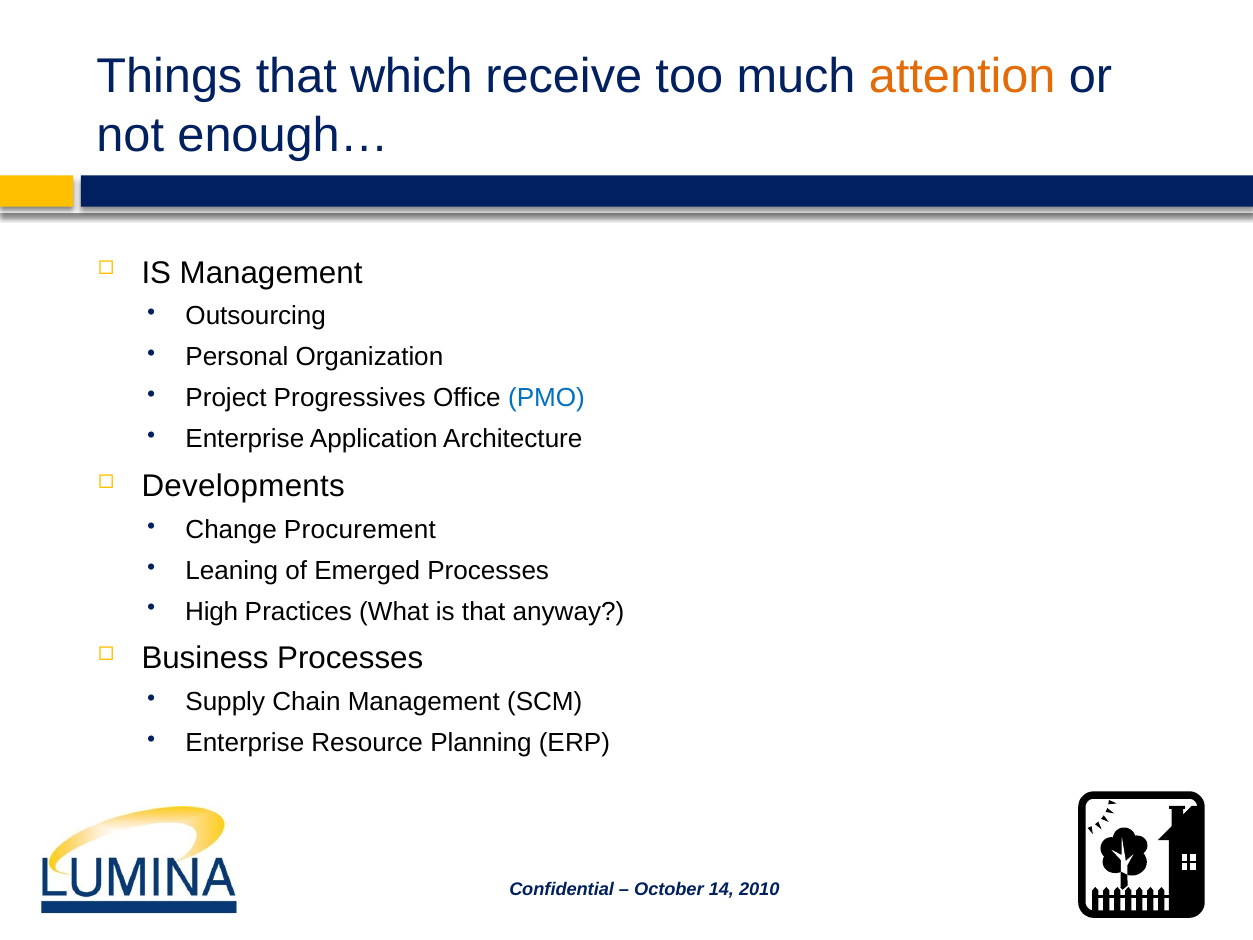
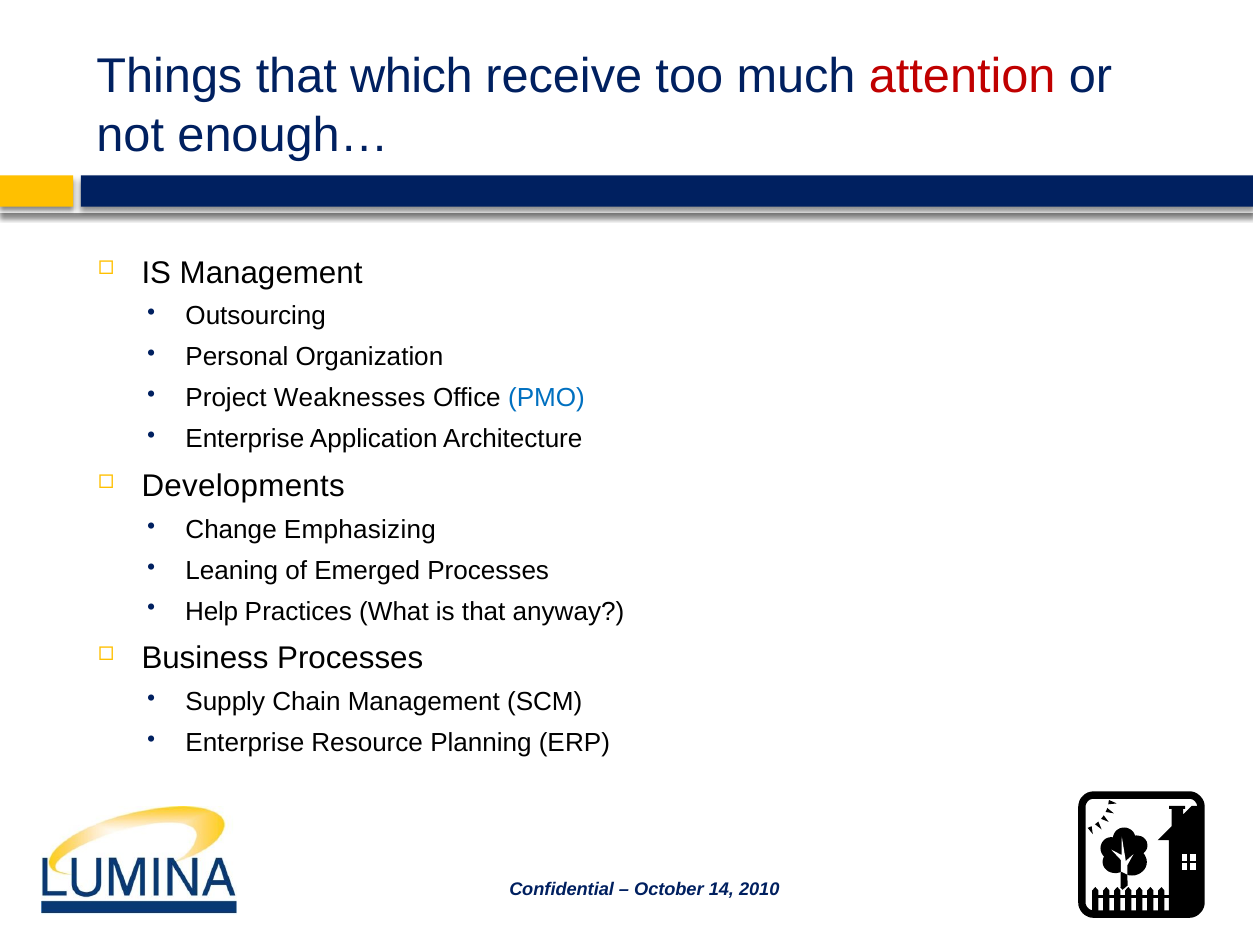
attention colour: orange -> red (962, 76)
Progressives: Progressives -> Weaknesses (350, 398)
Procurement: Procurement -> Emphasizing (360, 530)
High: High -> Help (212, 611)
